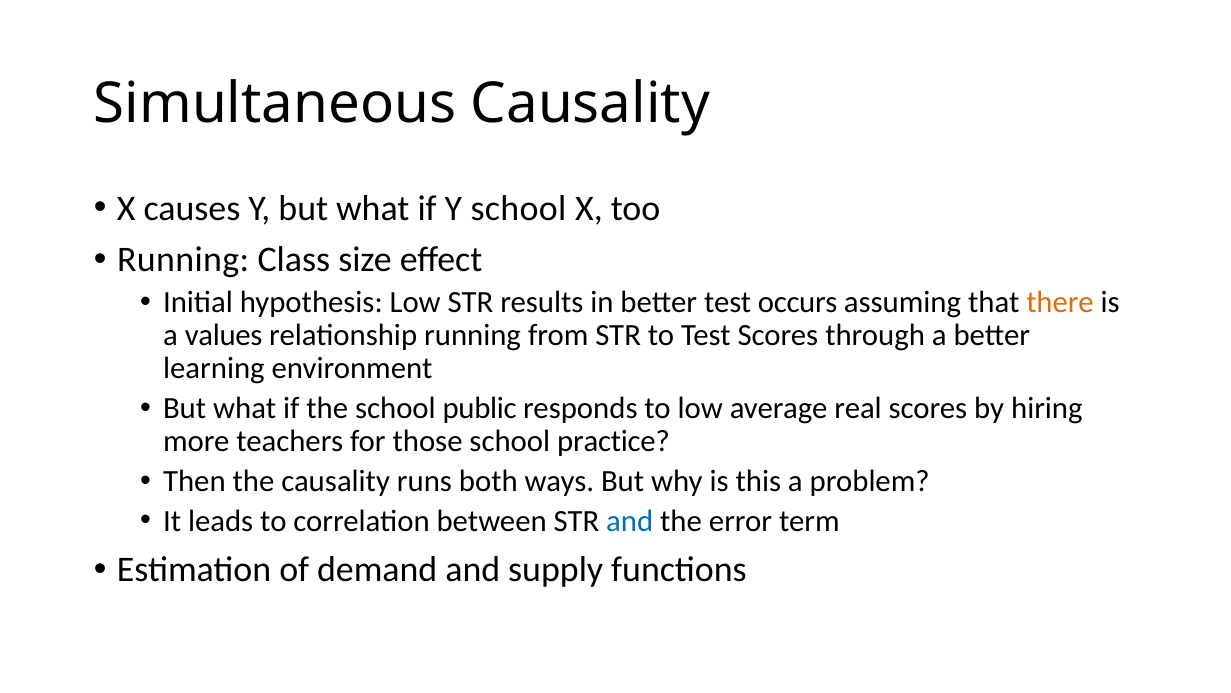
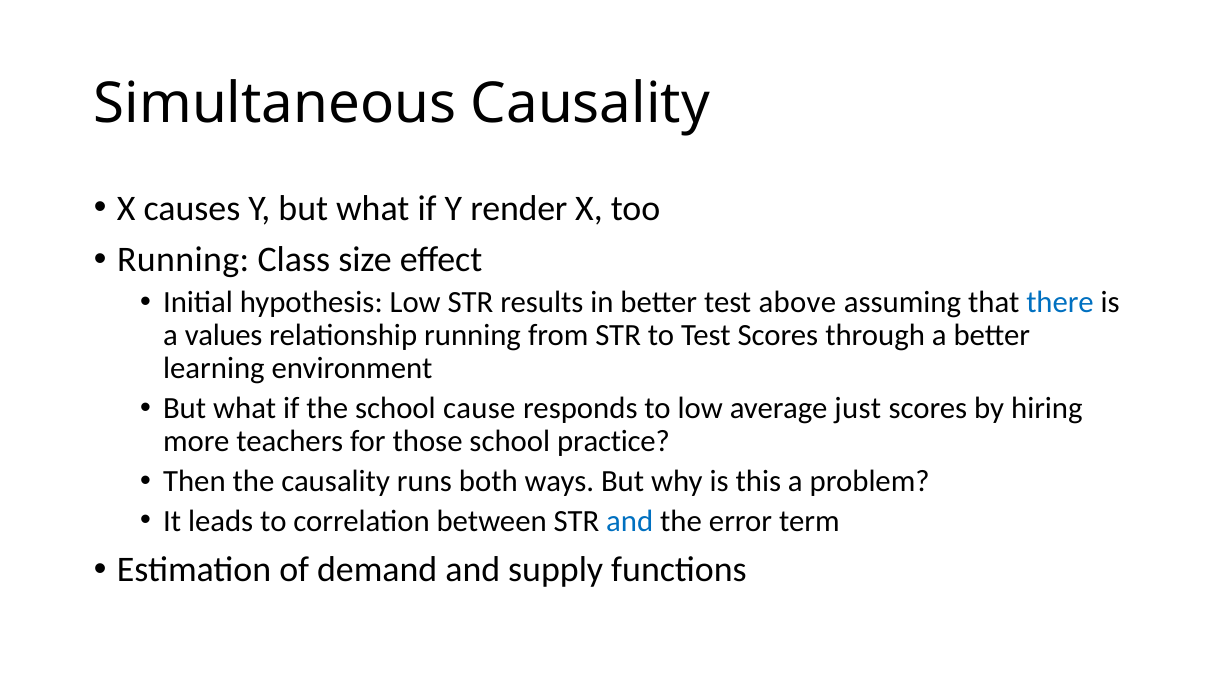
Y school: school -> render (519, 208)
occurs: occurs -> above (797, 302)
there colour: orange -> blue (1060, 302)
public: public -> cause (479, 408)
real: real -> just (858, 408)
